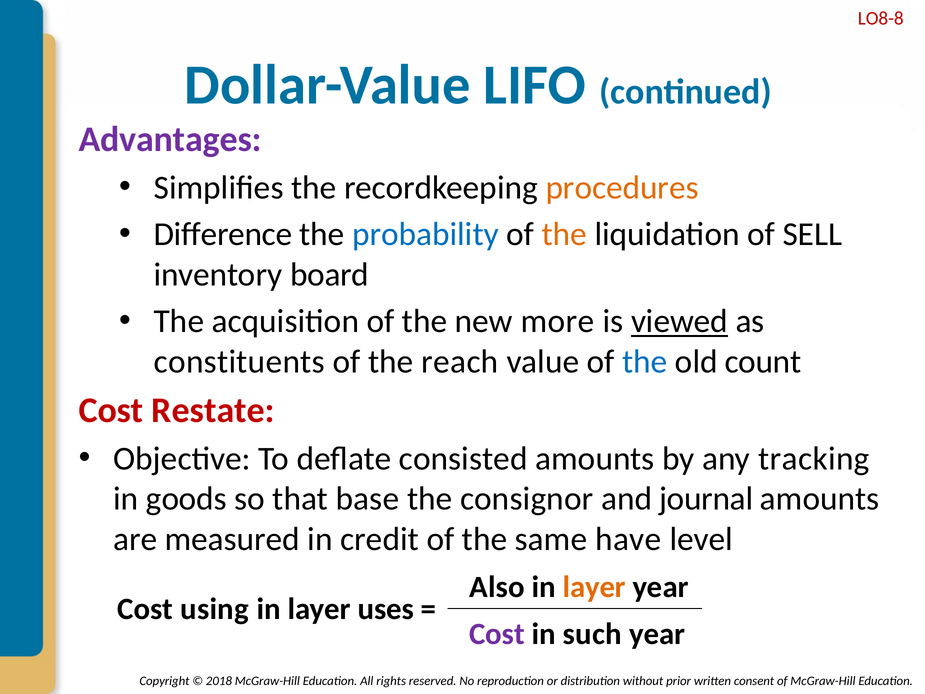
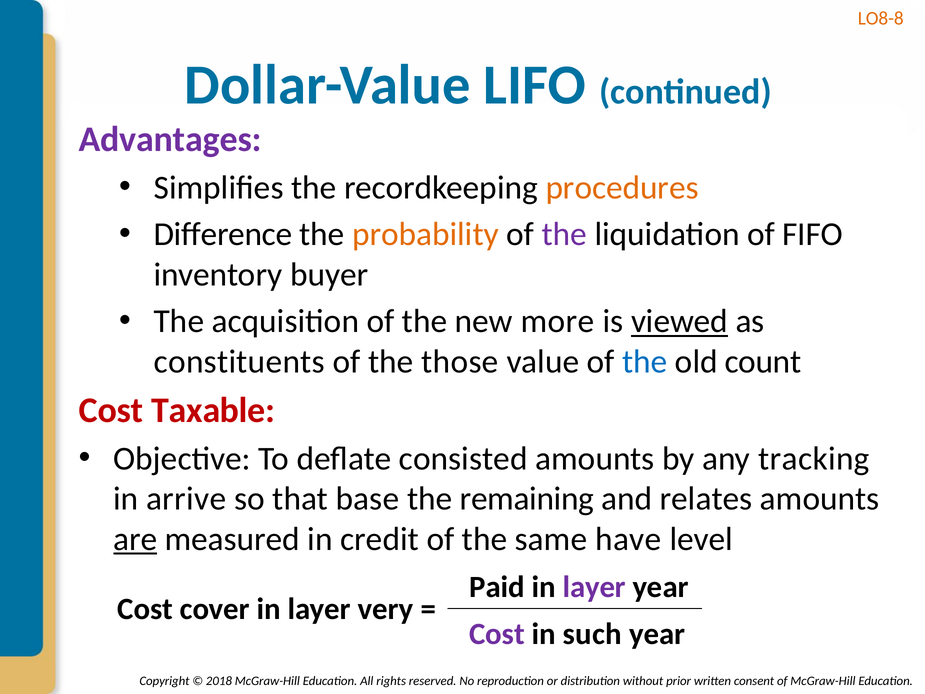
LO8-8 colour: red -> orange (881, 18)
probability colour: blue -> orange (425, 234)
the colour: orange -> purple (564, 234)
SELL: SELL -> FIFO (813, 234)
board: board -> buyer (329, 274)
reach: reach -> those (460, 361)
Restate: Restate -> Taxable (213, 410)
goods: goods -> arrive (186, 499)
consignor: consignor -> remaining (527, 499)
journal: journal -> relates (706, 499)
are underline: none -> present (135, 539)
Also: Also -> Paid (497, 587)
layer colour: orange -> purple (594, 587)
using: using -> cover (215, 609)
uses: uses -> very (386, 609)
